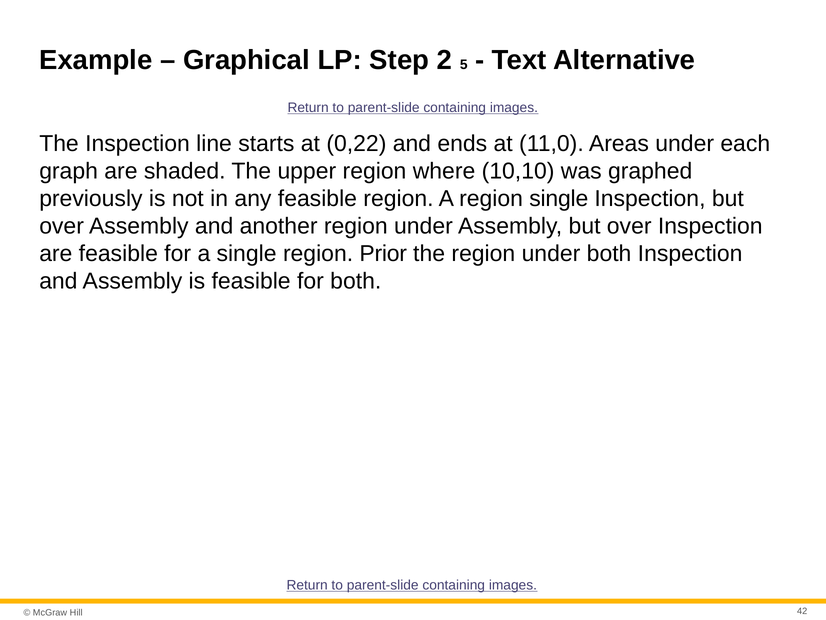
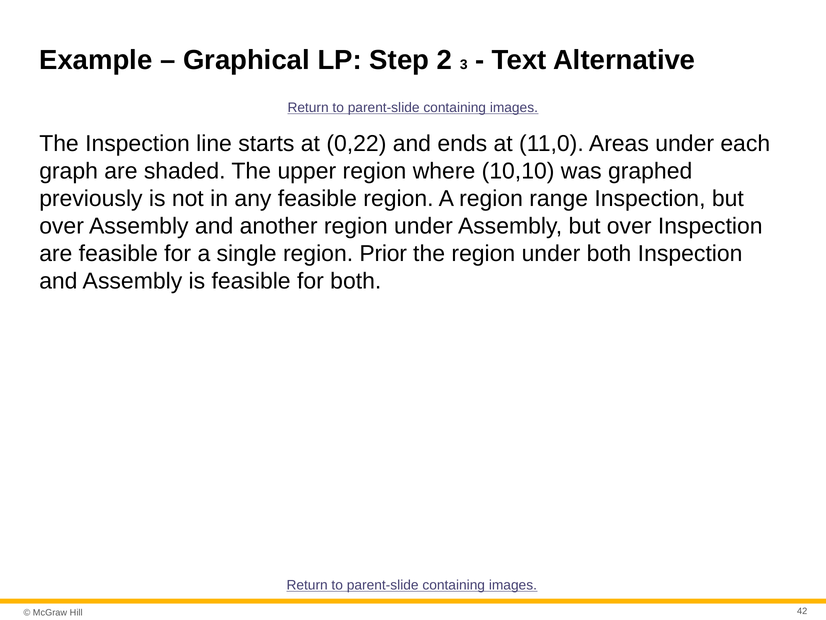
5: 5 -> 3 (464, 65)
region single: single -> range (559, 199)
